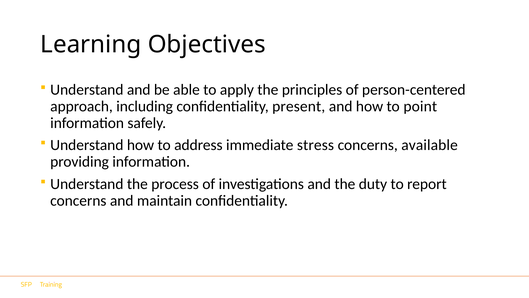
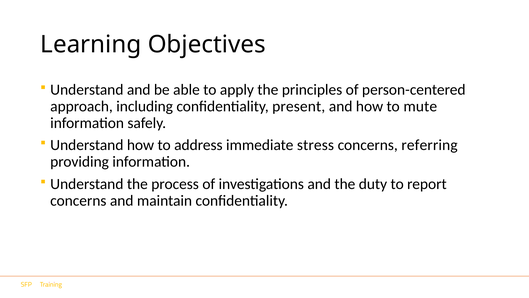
point: point -> mute (420, 106)
available: available -> referring (430, 145)
